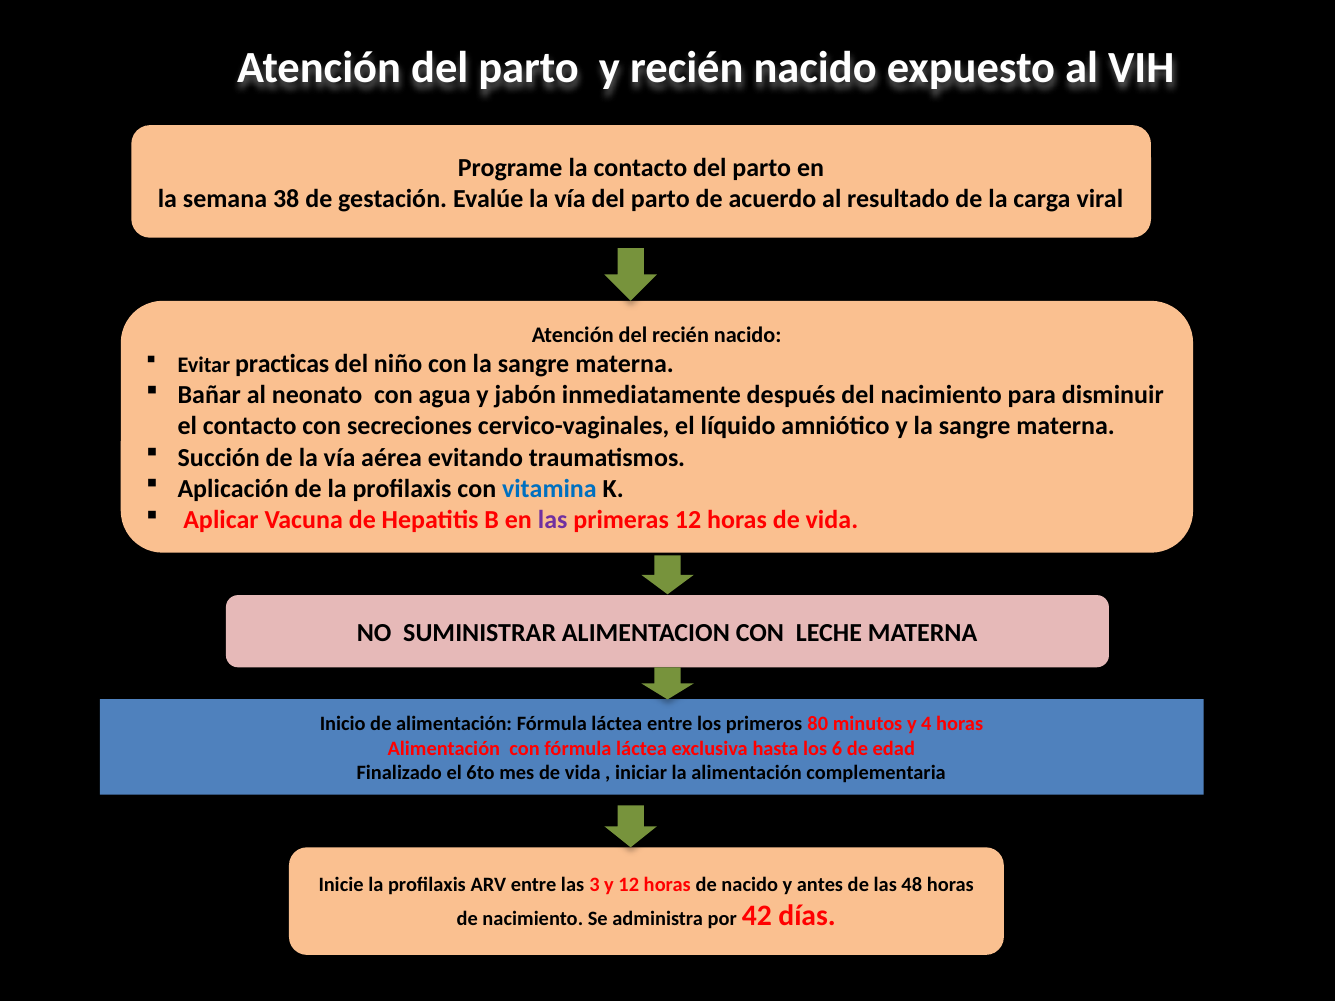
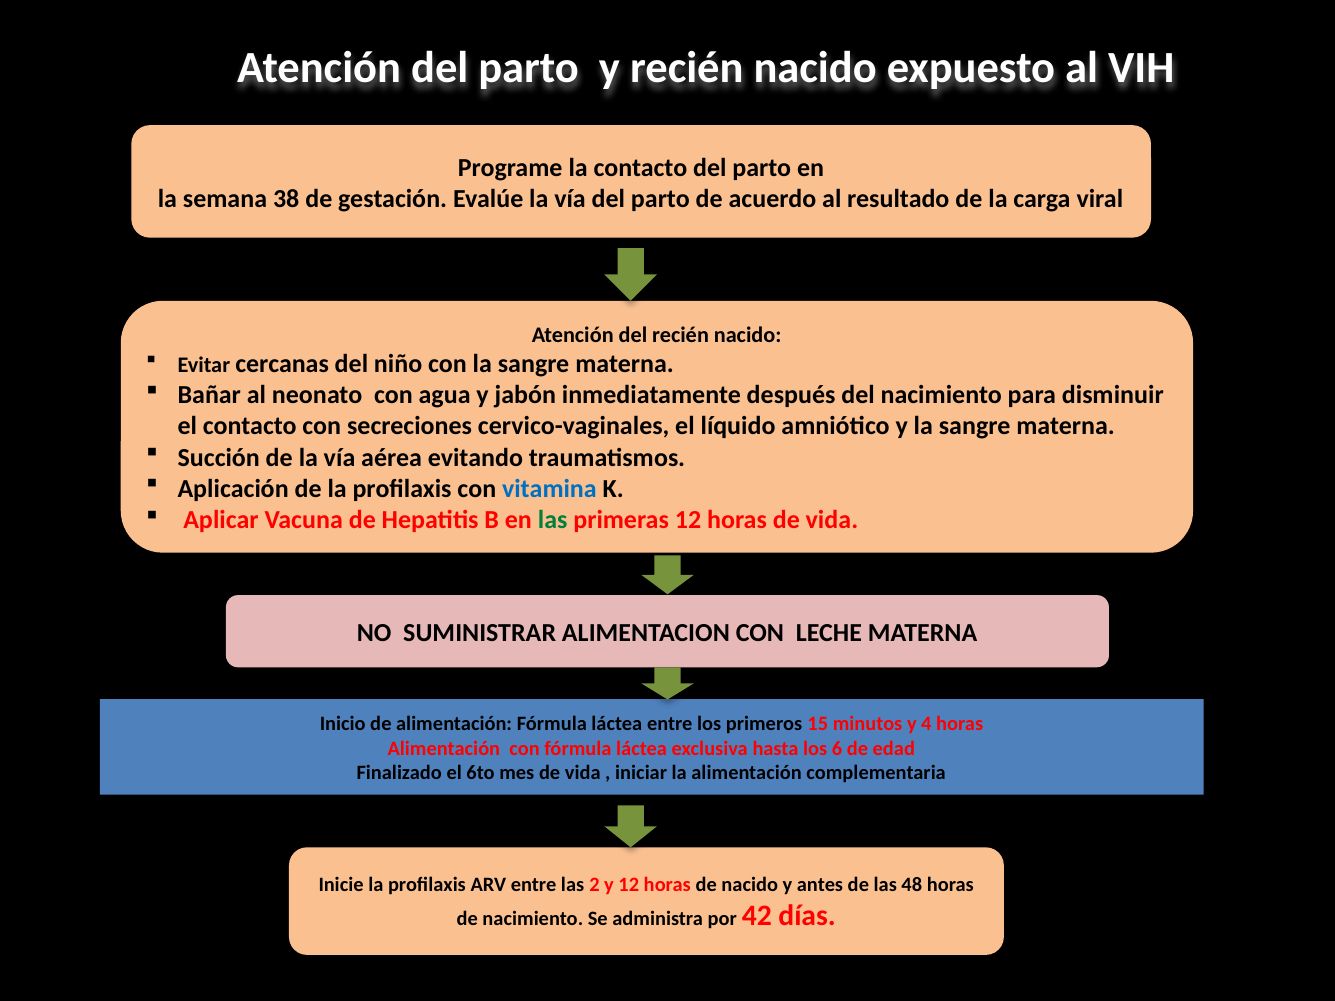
practicas: practicas -> cercanas (282, 364)
las colour: purple -> green (553, 520)
80: 80 -> 15 (818, 724)
3: 3 -> 2 (594, 885)
